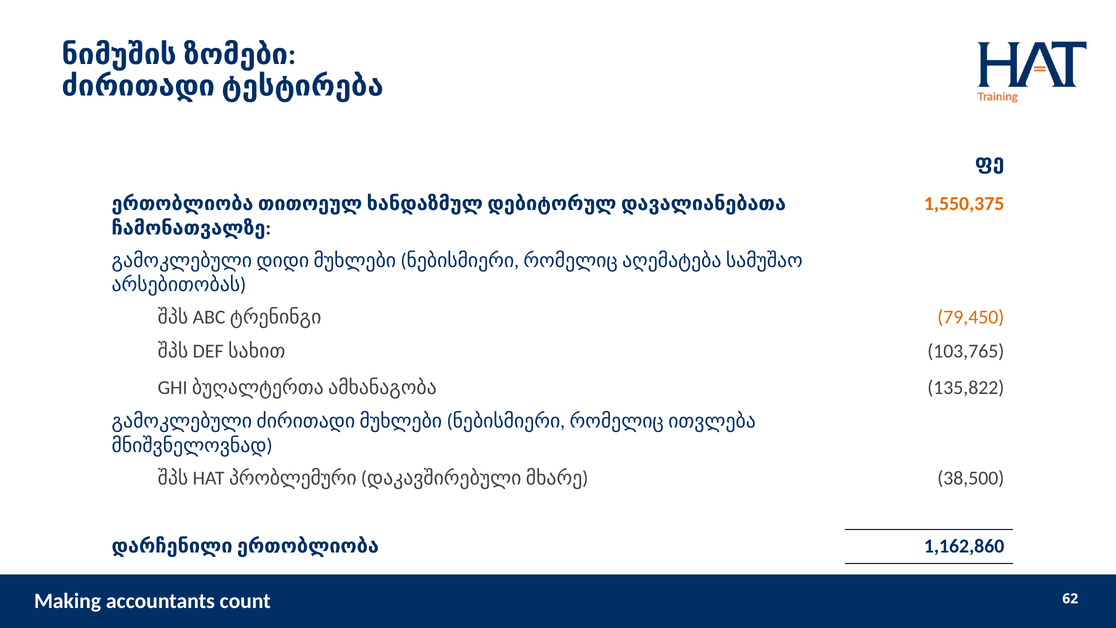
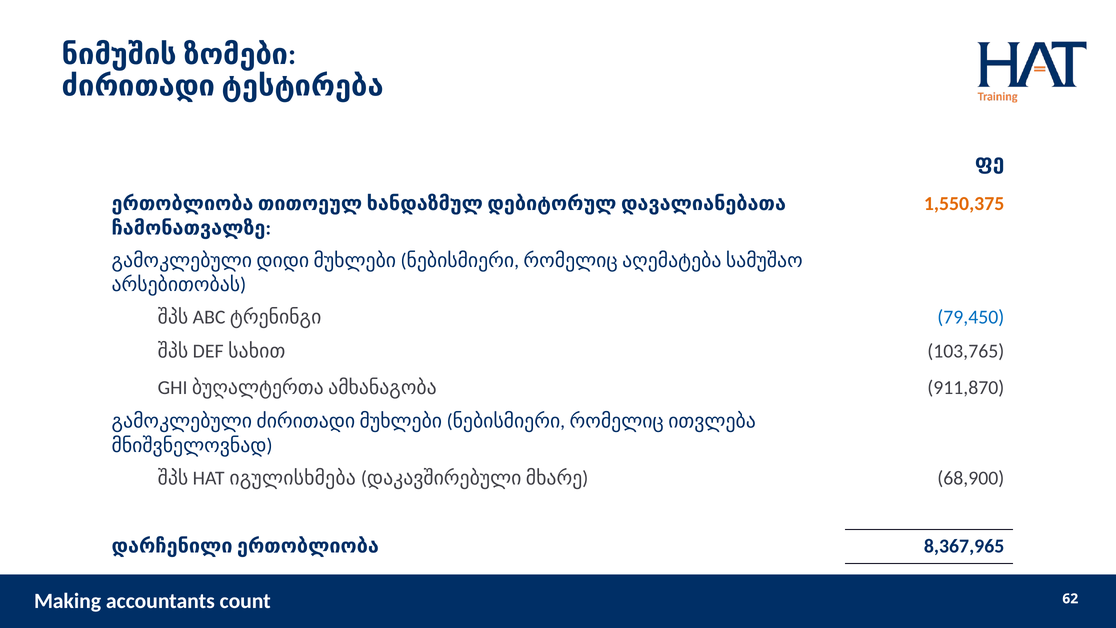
79,450 colour: orange -> blue (971, 317)
135,822: 135,822 -> 911,870 (966, 387)
პრობლემური: პრობლემური -> იგულისხმება (293, 478)
38,500: 38,500 -> 68,900 (971, 478)
1,162,860: 1,162,860 -> 8,367,965 (964, 546)
